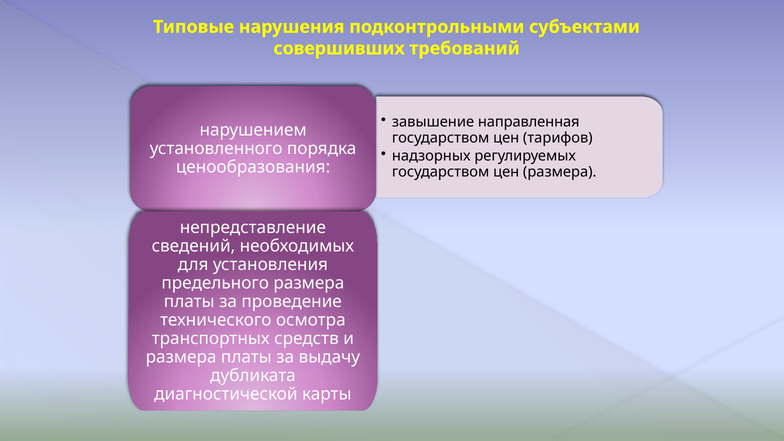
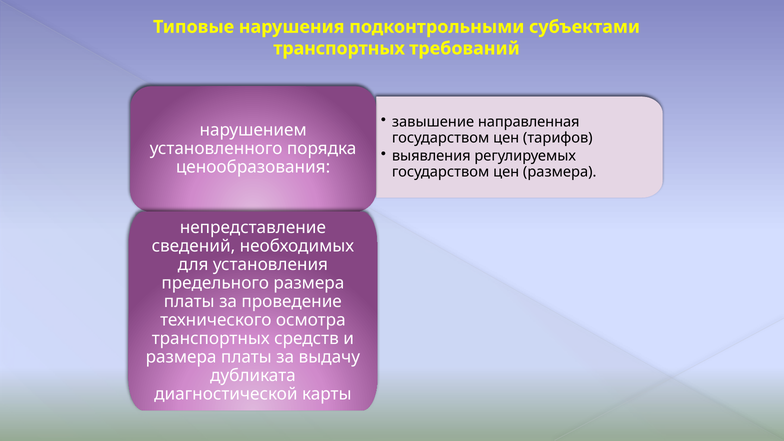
совершивших: совершивших -> транспортных (339, 48)
надзорных: надзорных -> выявления (431, 156)
